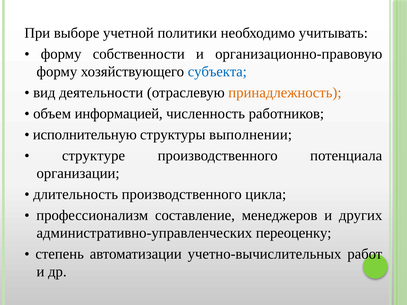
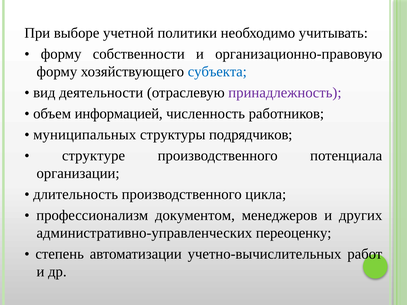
принадлежность colour: orange -> purple (285, 93)
исполнительную: исполнительную -> муниципальных (85, 135)
выполнении: выполнении -> подрядчиков (251, 135)
составление: составление -> документом (195, 215)
